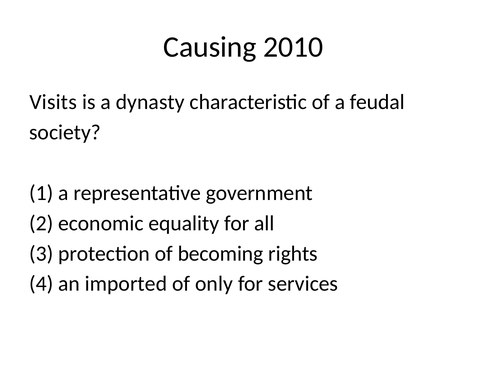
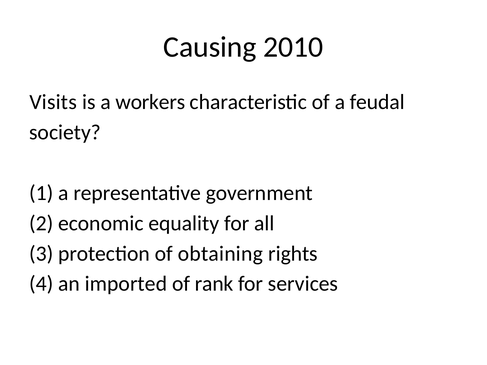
dynasty: dynasty -> workers (150, 102)
becoming: becoming -> obtaining (220, 254)
only: only -> rank (214, 284)
